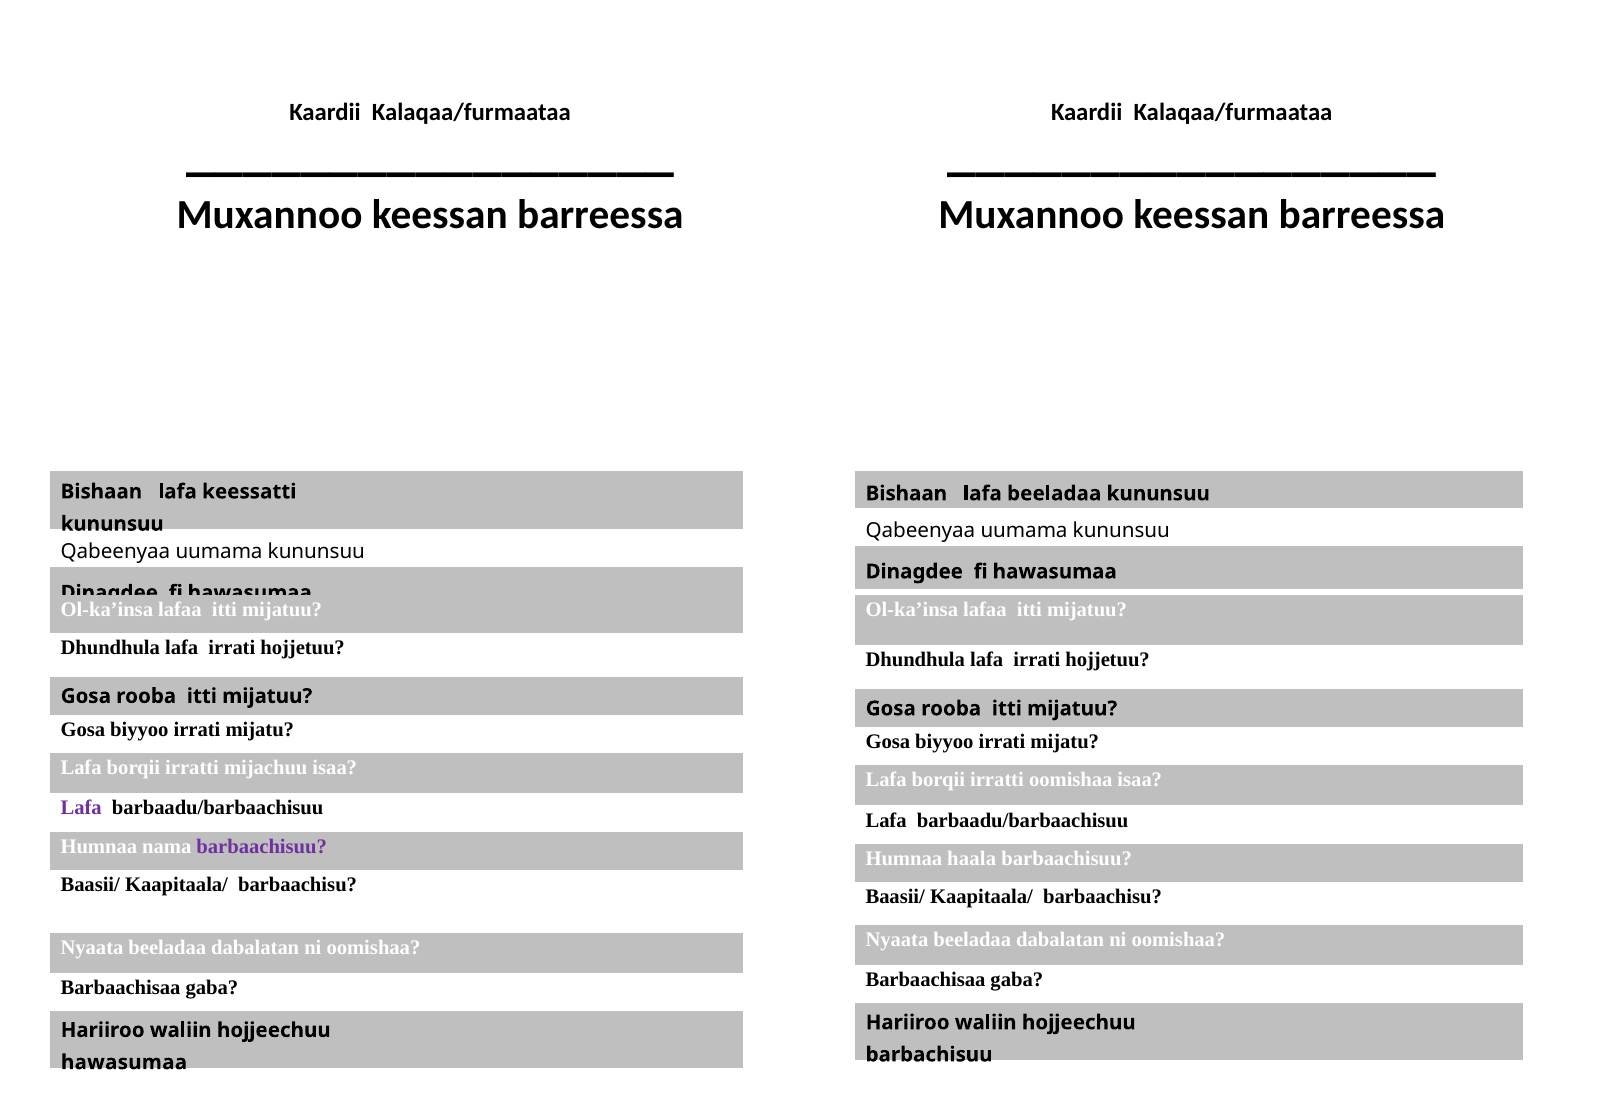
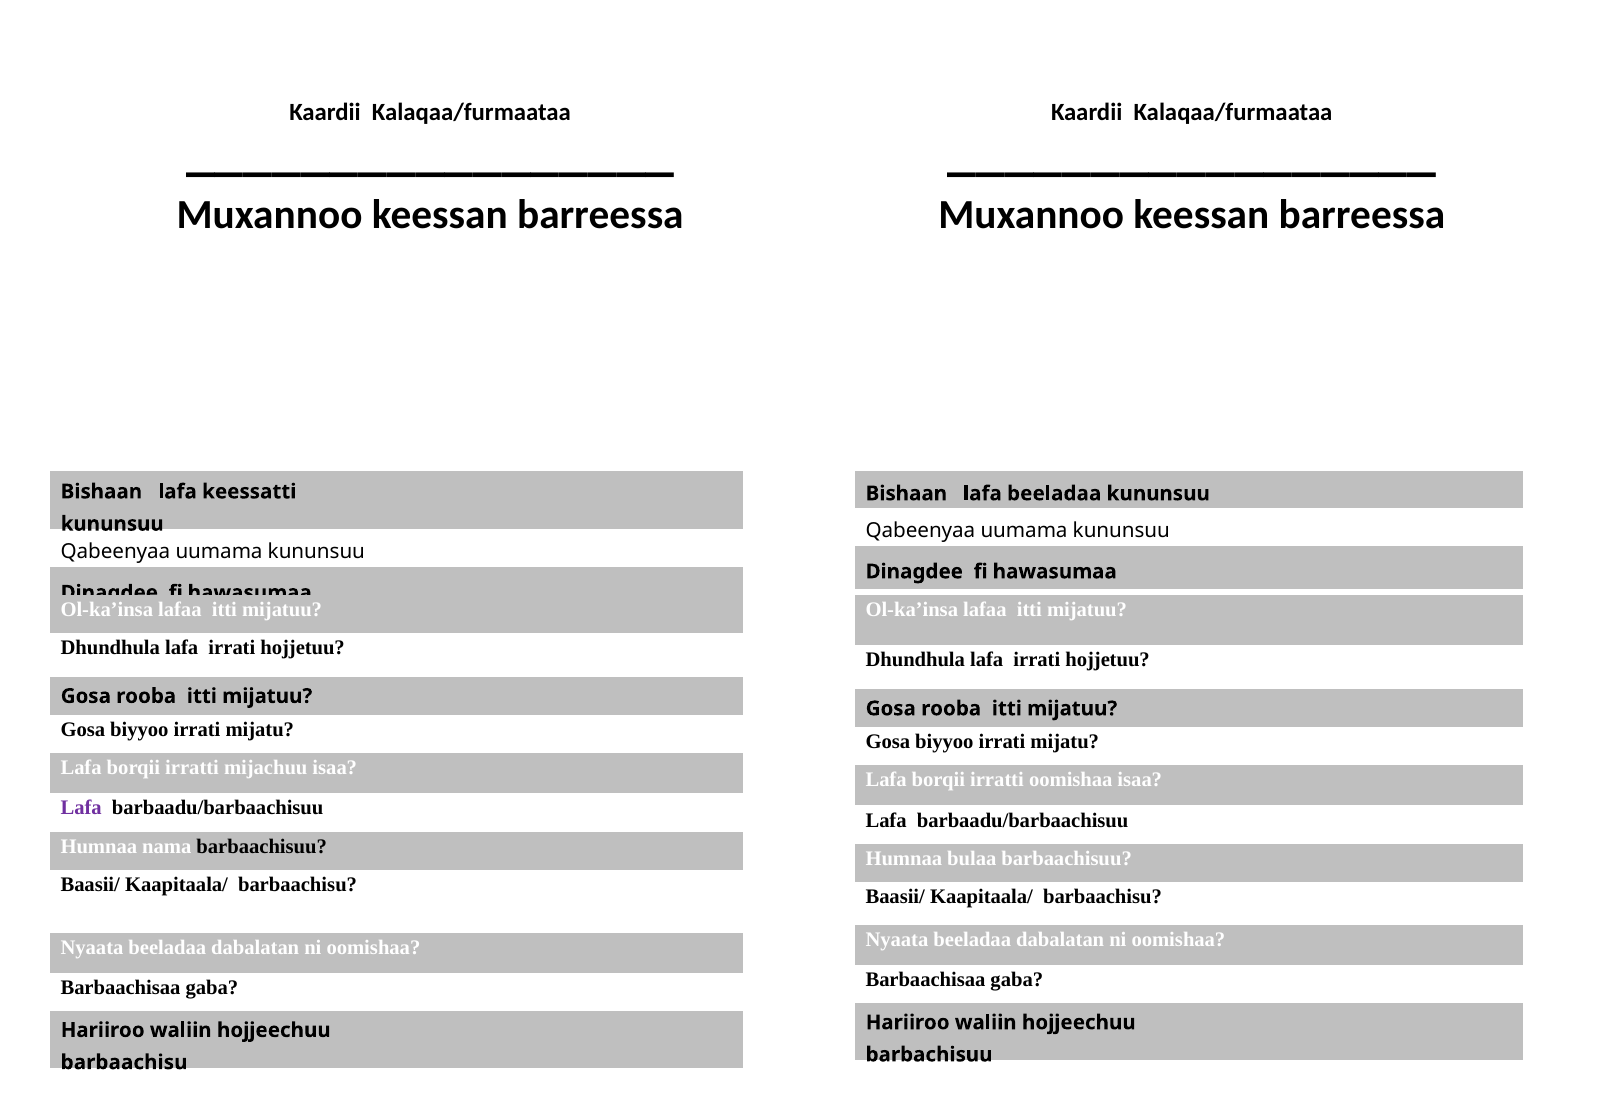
barbaachisuu colour: purple -> black (262, 846)
haala: haala -> bulaa (972, 859)
hawasumaa: hawasumaa -> barbaachisu (124, 1062)
